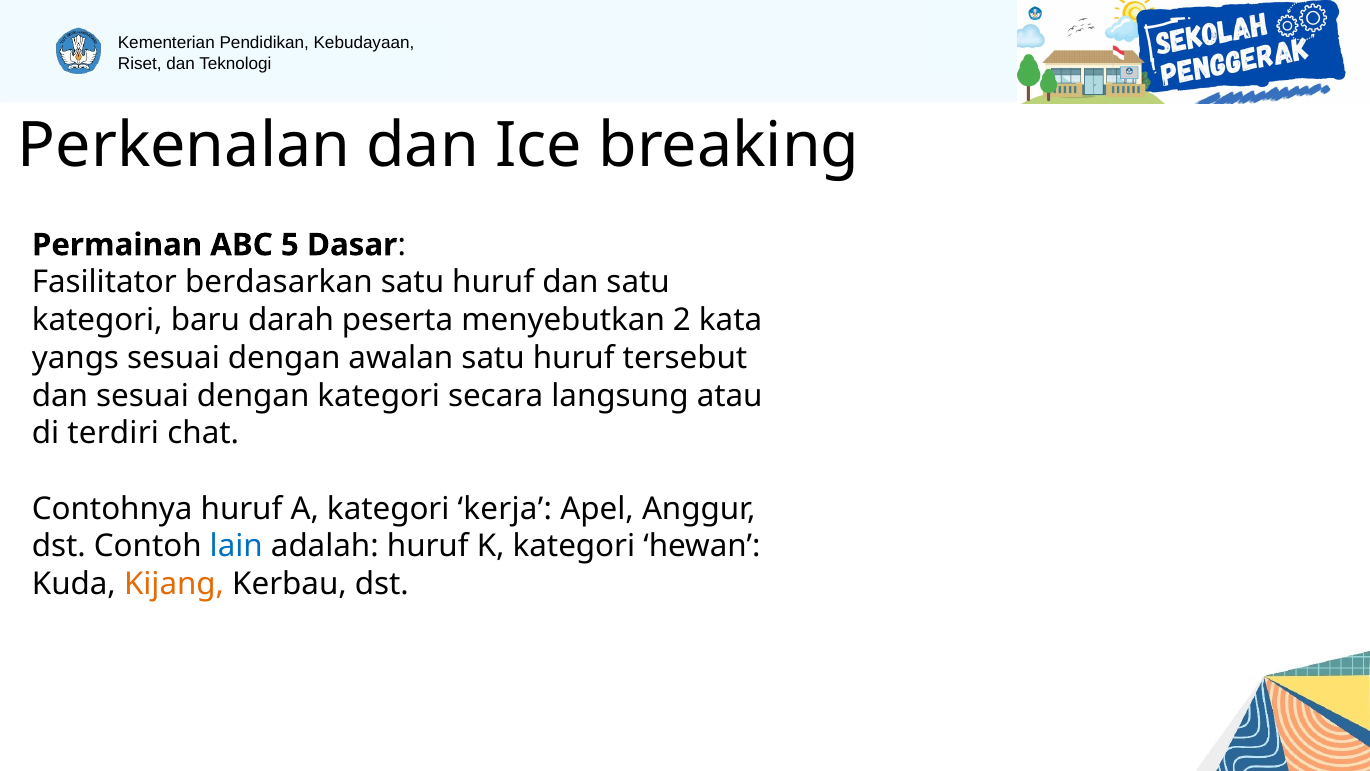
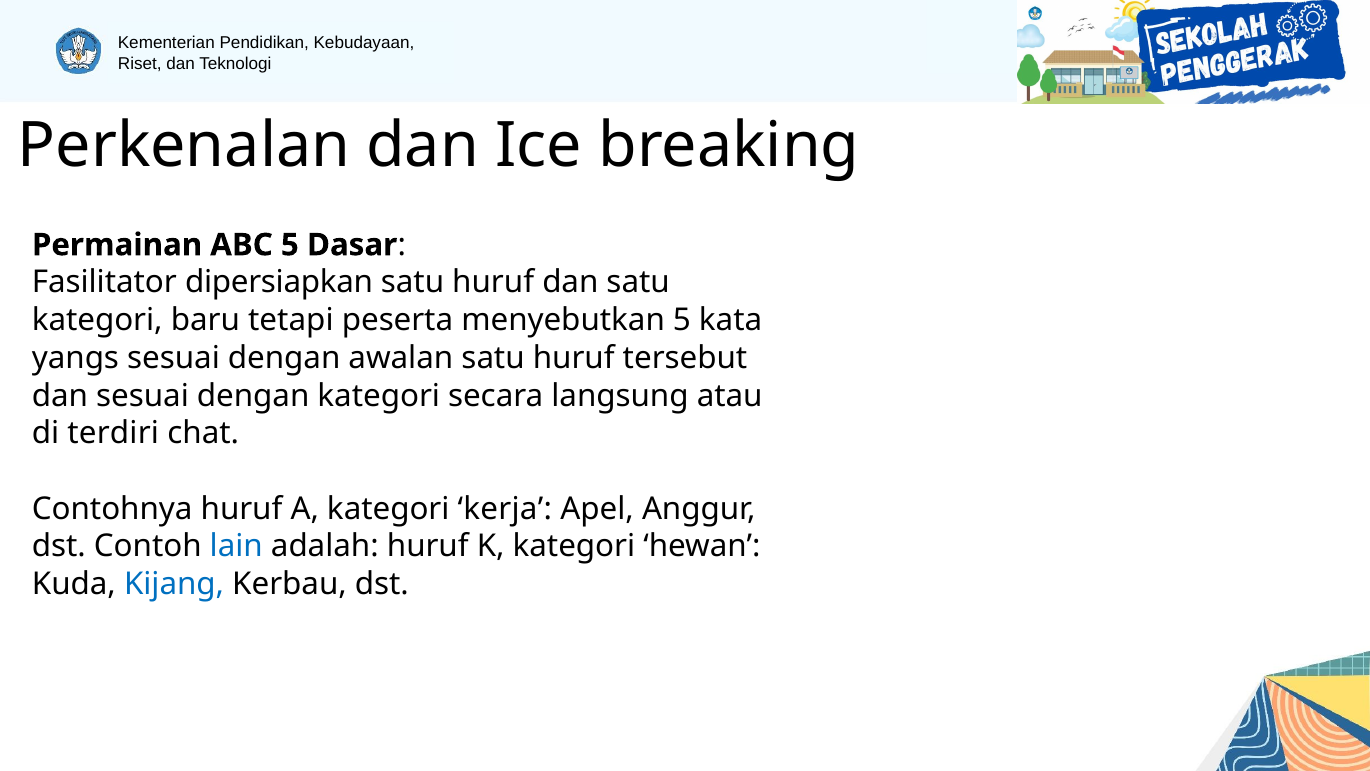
berdasarkan: berdasarkan -> dipersiapkan (279, 282)
darah: darah -> tetapi (291, 320)
menyebutkan 2: 2 -> 5 (682, 320)
Kijang colour: orange -> blue (174, 584)
